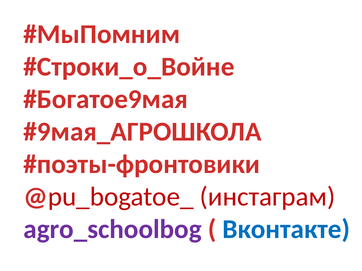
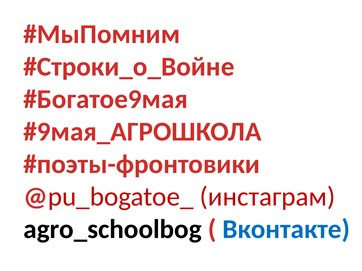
agro_schoolbog colour: purple -> black (113, 230)
